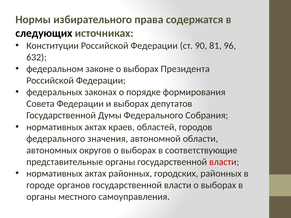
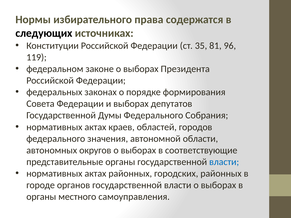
90: 90 -> 35 (201, 46)
632: 632 -> 119 (36, 57)
власти colour: red -> blue (224, 162)
